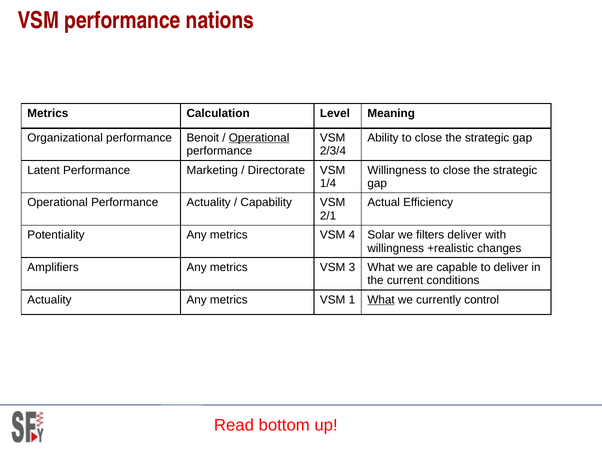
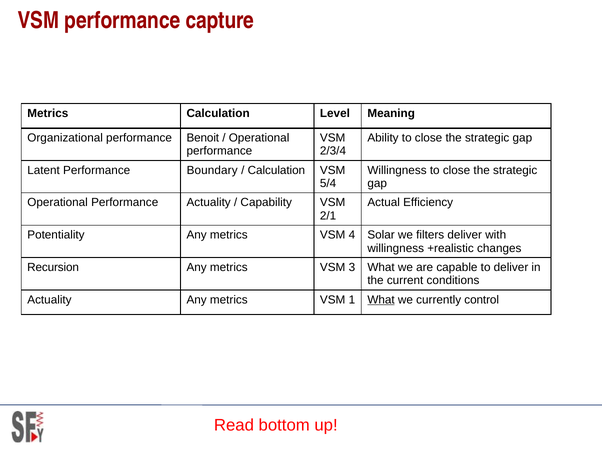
nations: nations -> capture (220, 21)
Operational underline: present -> none (259, 138)
Marketing: Marketing -> Boundary (212, 170)
Directorate: Directorate -> Calculation (276, 170)
1/4: 1/4 -> 5/4 (328, 183)
Amplifiers: Amplifiers -> Recursion (53, 267)
